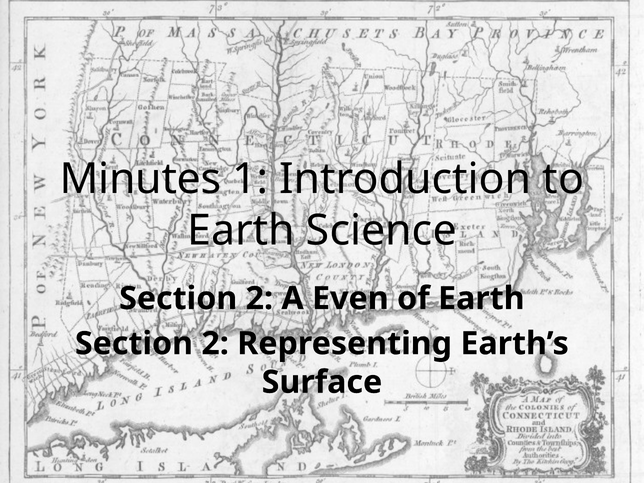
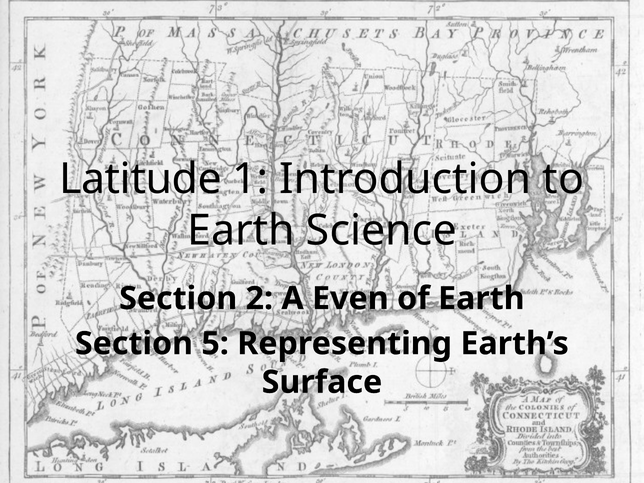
Minutes: Minutes -> Latitude (141, 179)
2: 2 -> 5 (215, 344)
